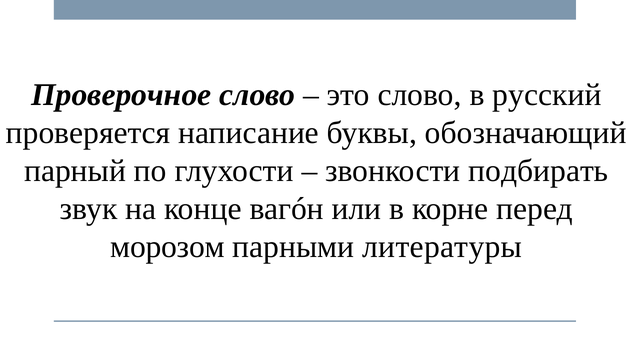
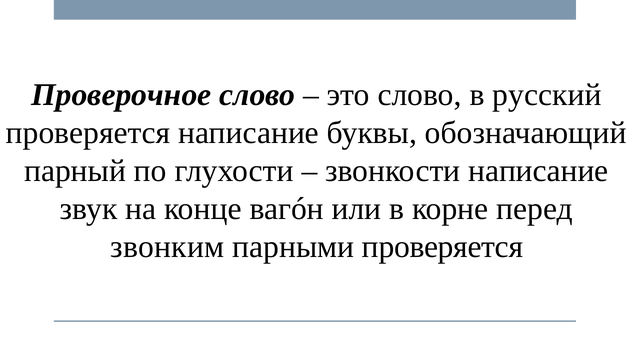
звонкости подбирать: подбирать -> написание (538, 171)
морозом: морозом -> звонким (167, 247)
парными литературы: литературы -> проверяется (442, 247)
